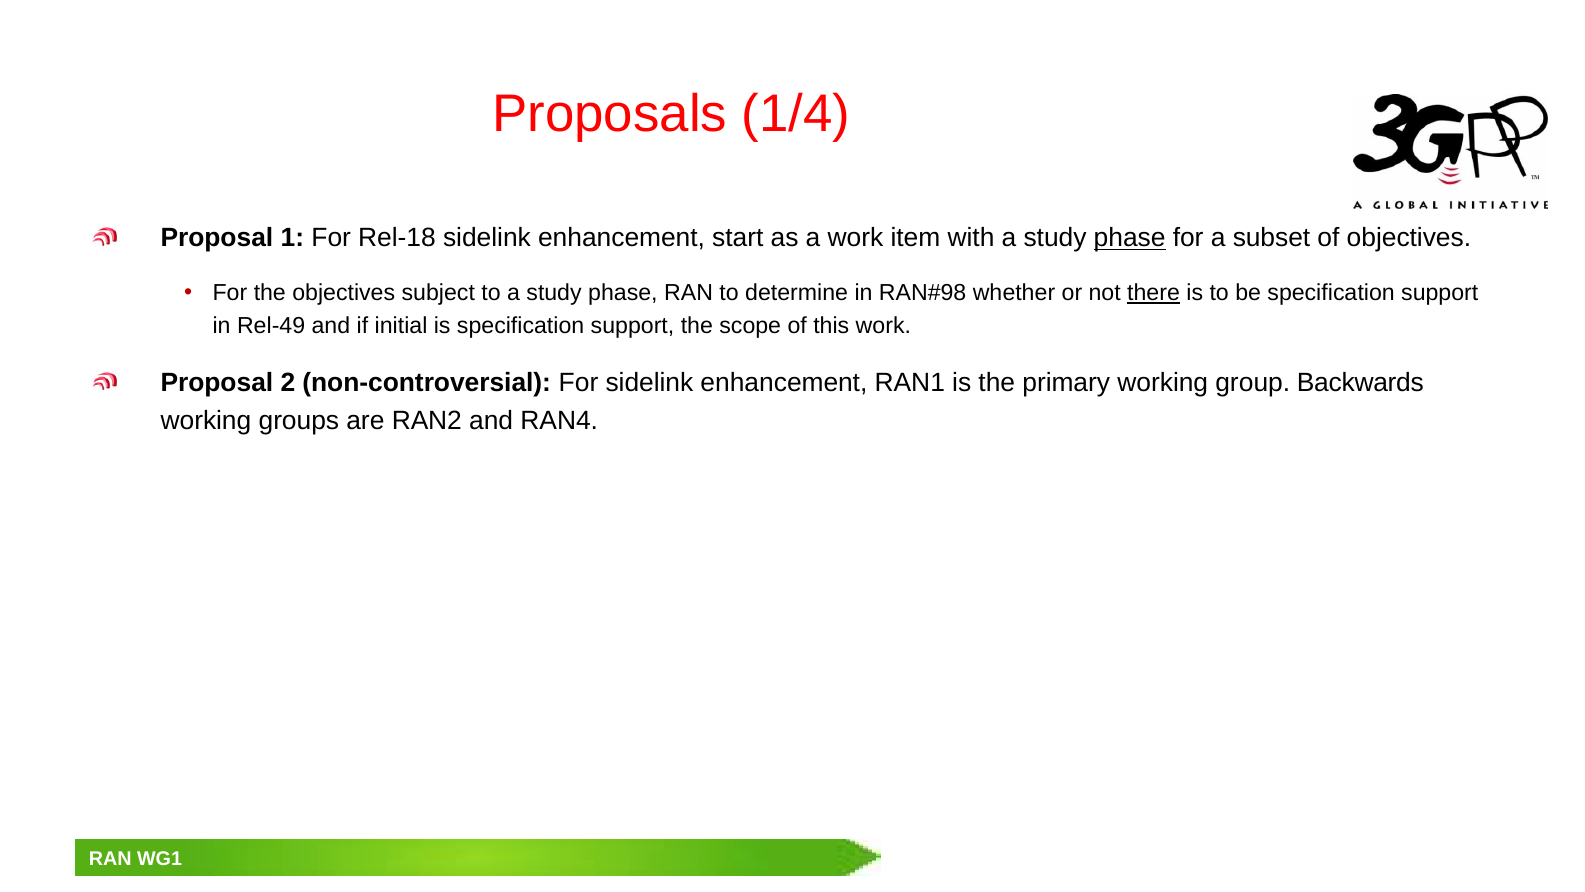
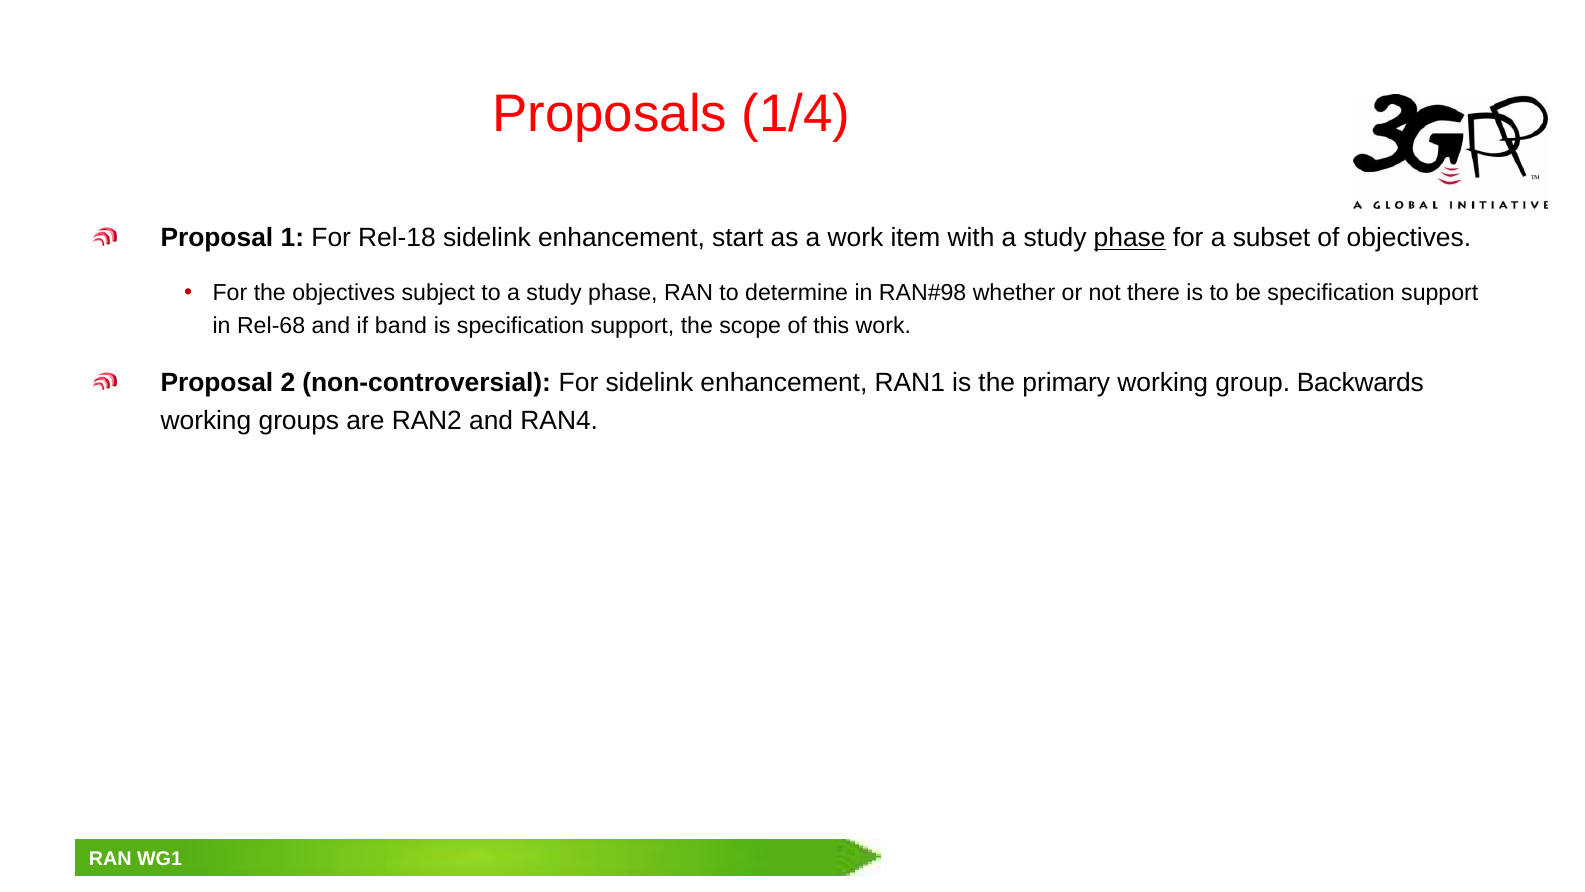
there underline: present -> none (1154, 293)
Rel-49: Rel-49 -> Rel-68 (271, 326)
initial: initial -> band (401, 326)
